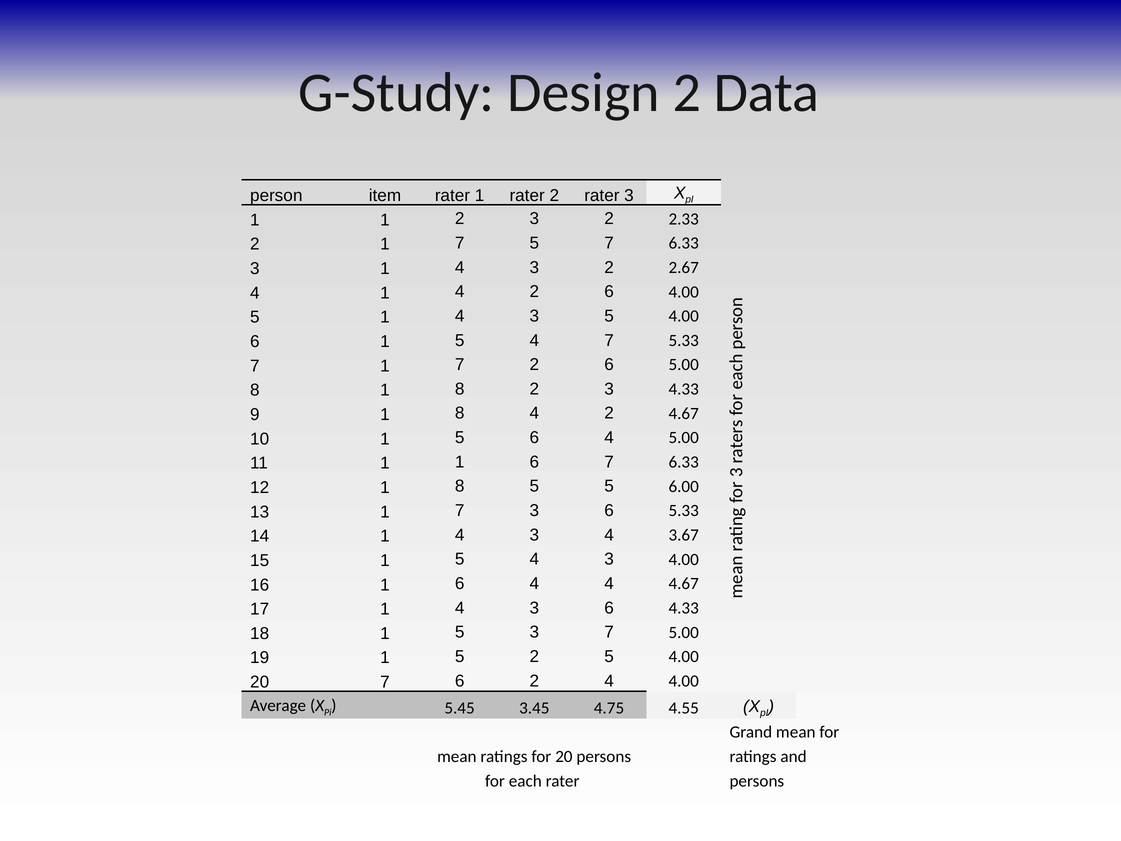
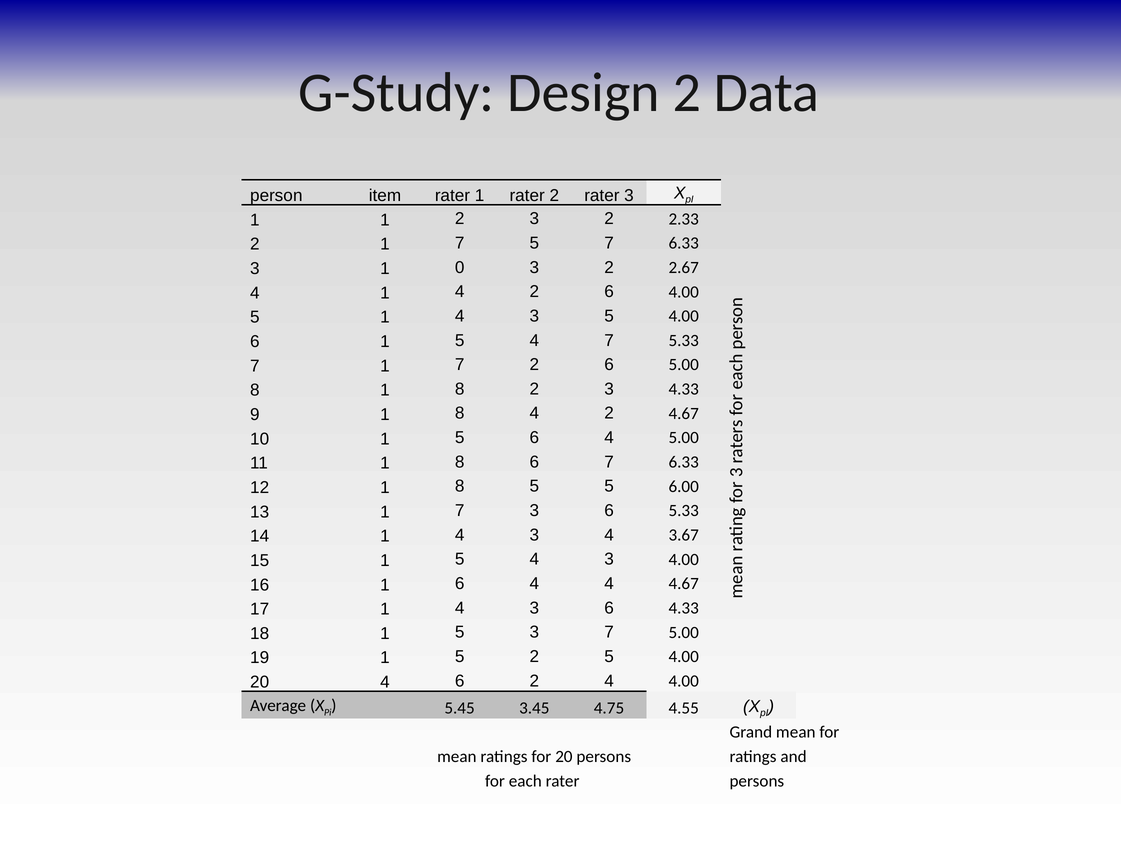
3 1 4: 4 -> 0 (460, 267)
11 1 1: 1 -> 8 (460, 462)
20 7: 7 -> 4 (385, 682)
